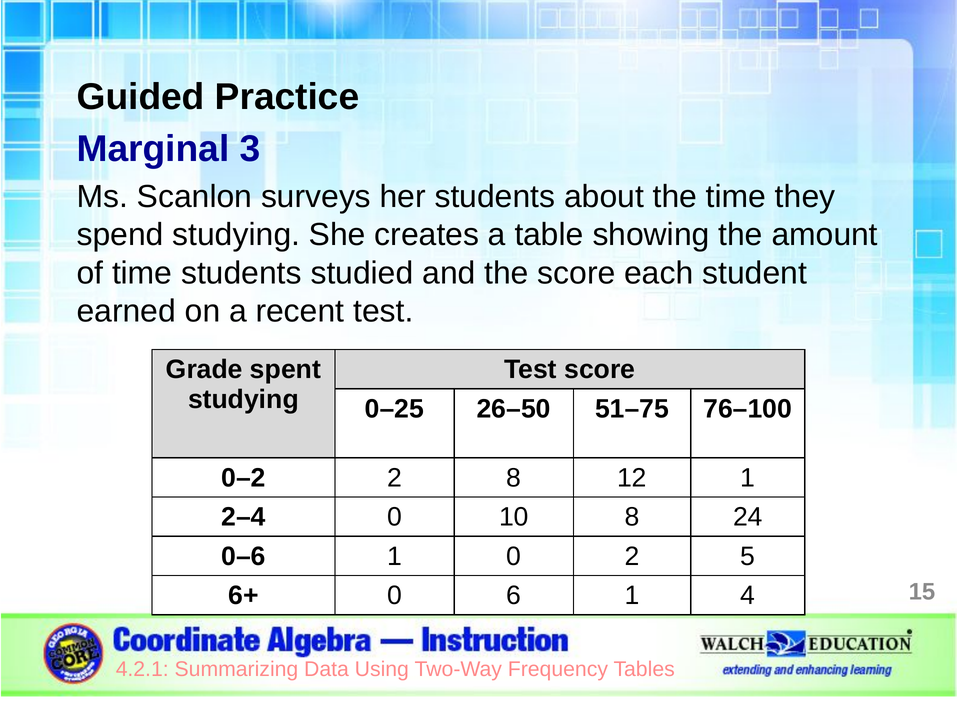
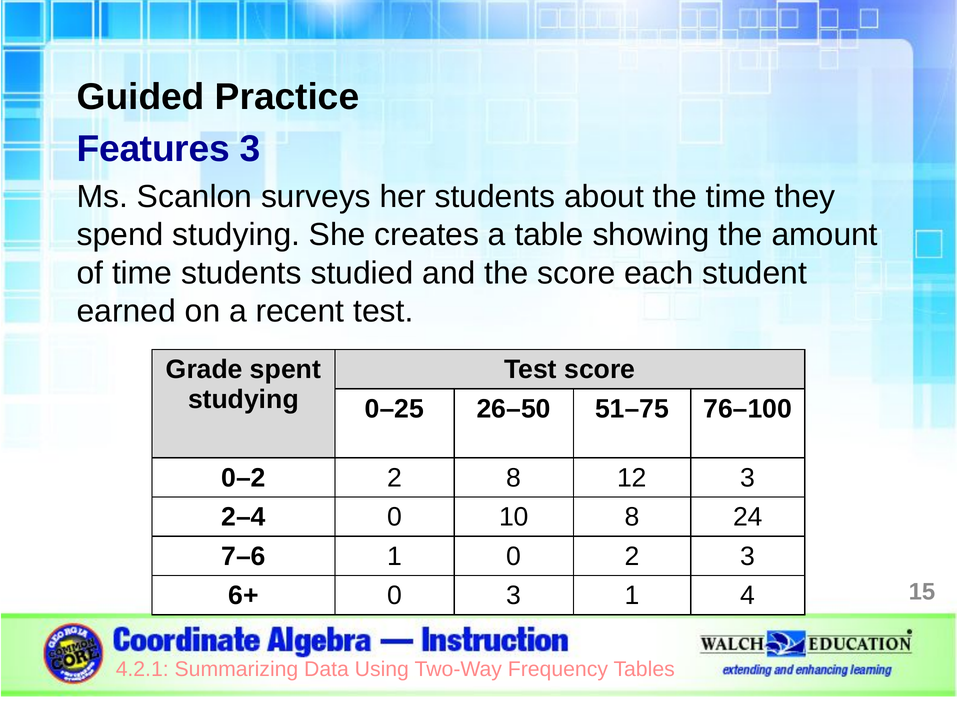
Marginal: Marginal -> Features (153, 149)
12 1: 1 -> 3 (748, 478)
0–6: 0–6 -> 7–6 (244, 556)
2 5: 5 -> 3 (748, 556)
0 6: 6 -> 3 (514, 595)
